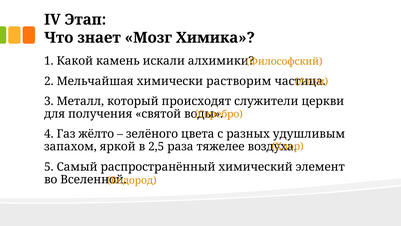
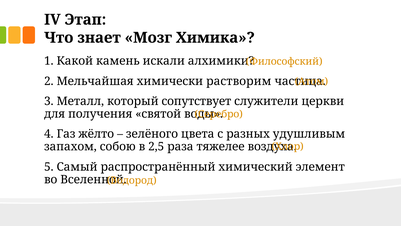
происходят: происходят -> сопутствует (196, 101)
яркой: яркой -> собою (118, 147)
